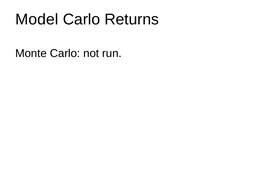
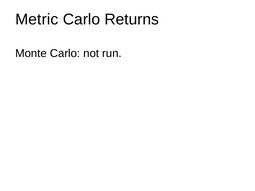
Model: Model -> Metric (37, 19)
